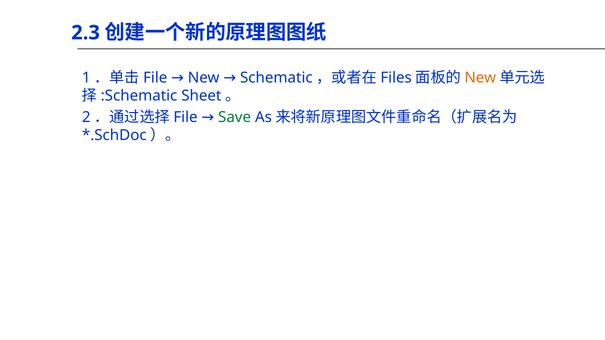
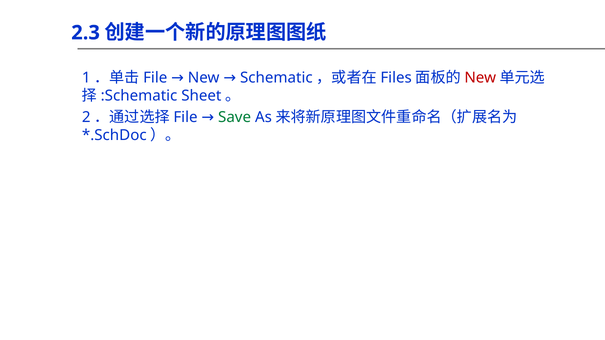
New colour: orange -> red (480, 78)
